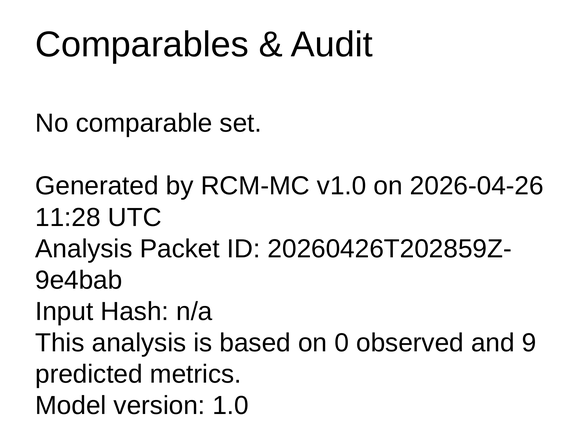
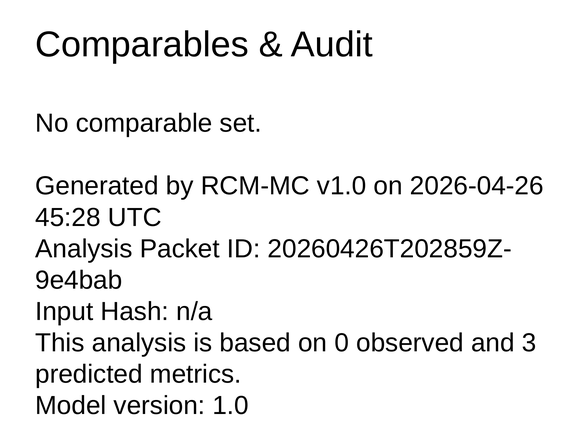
11:28: 11:28 -> 45:28 (68, 217)
9: 9 -> 3 (529, 343)
